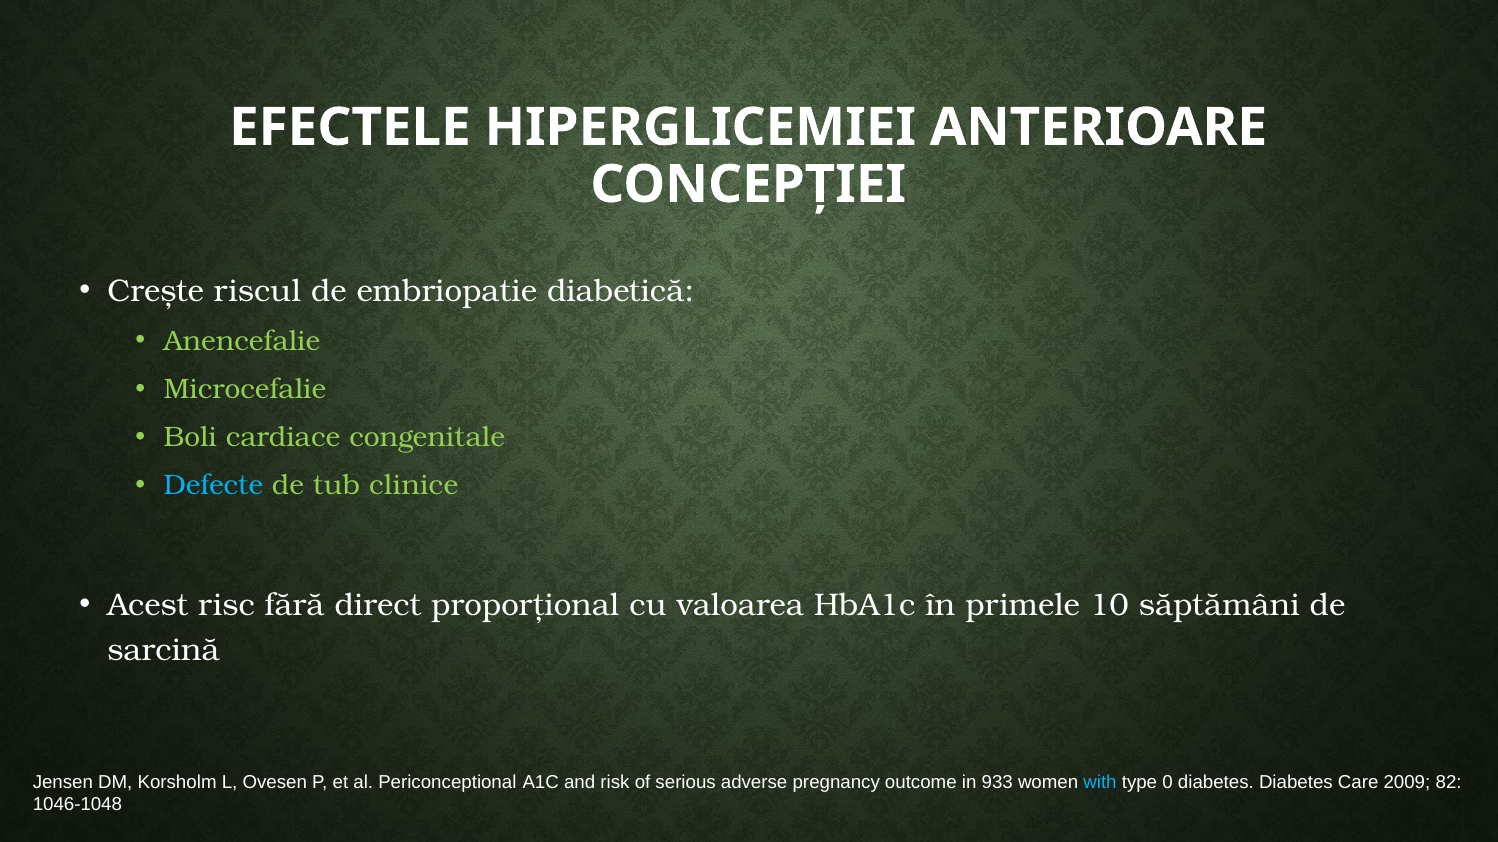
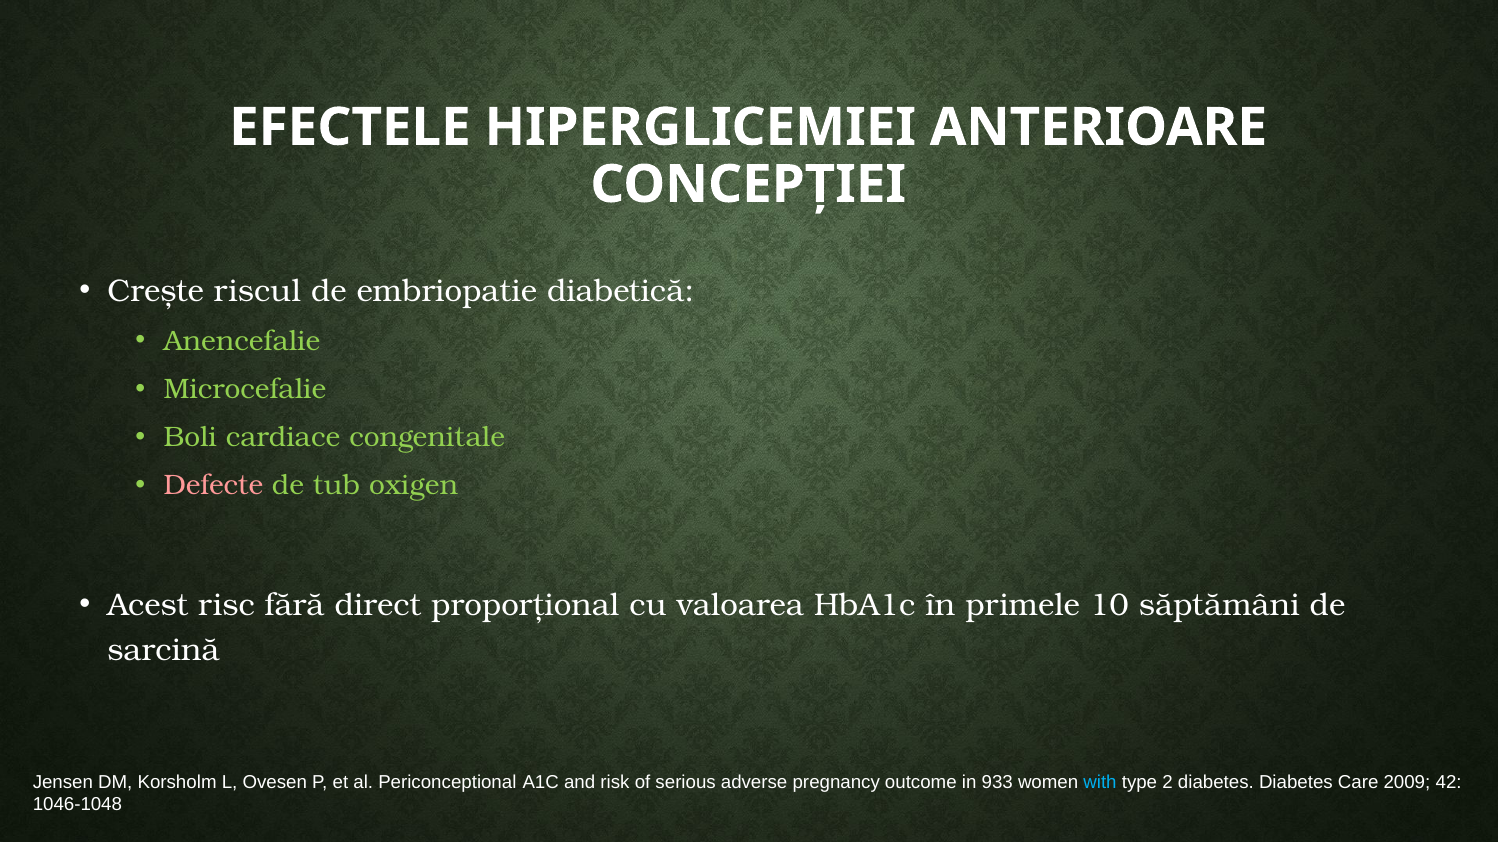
Defecte colour: light blue -> pink (213, 486)
clinice: clinice -> oxigen (414, 486)
0: 0 -> 2 (1168, 782)
82: 82 -> 42 (1449, 782)
